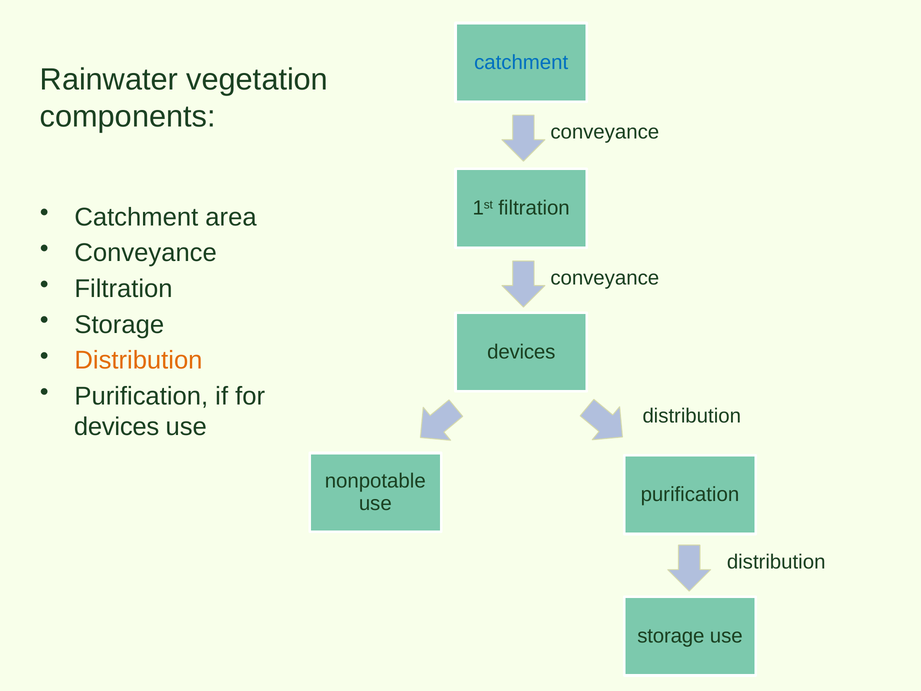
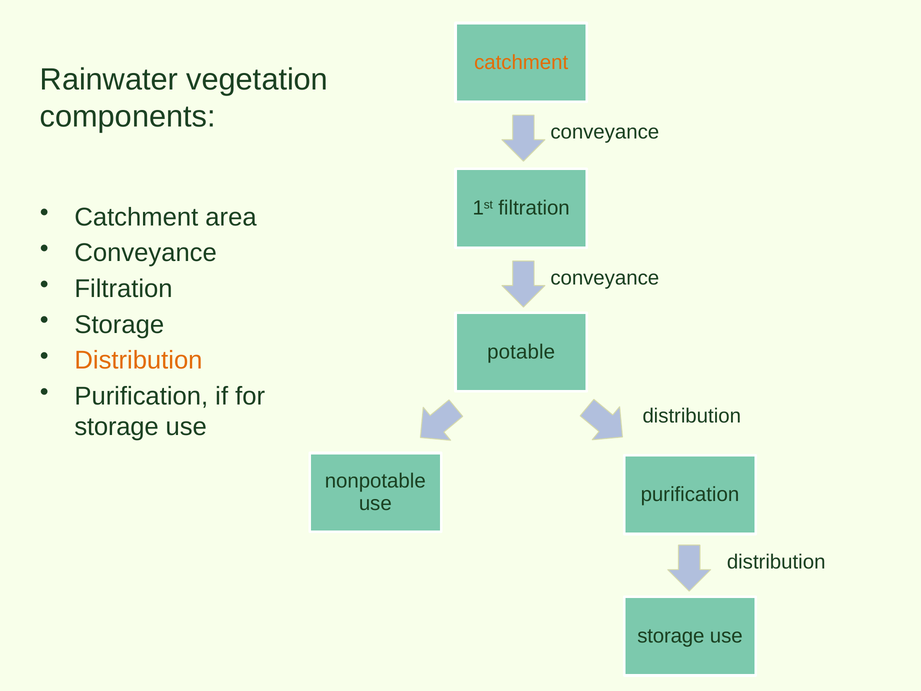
catchment colour: blue -> orange (521, 62)
devices: devices -> potable (521, 352)
devices: devices -> storage (117, 427)
